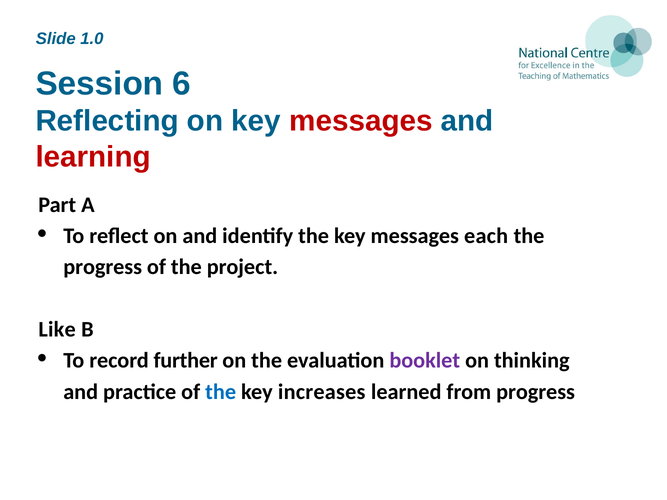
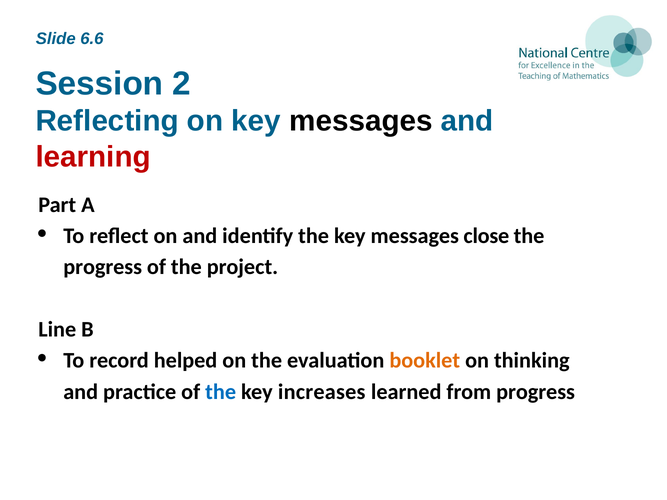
1.0: 1.0 -> 6.6 (92, 39)
6: 6 -> 2 (182, 84)
messages colour: red -> black (361, 121)
each: each -> close (486, 236)
Like: Like -> Line (57, 330)
further: further -> helped (186, 361)
booklet colour: purple -> orange (425, 361)
